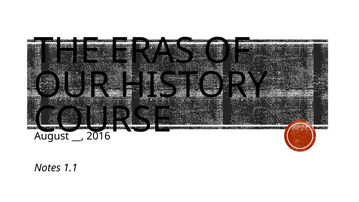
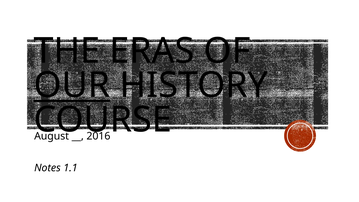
OUR underline: none -> present (72, 85)
